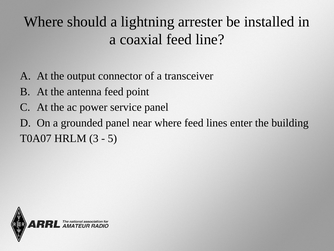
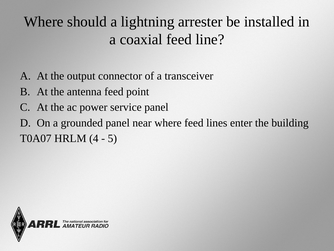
3: 3 -> 4 (94, 138)
